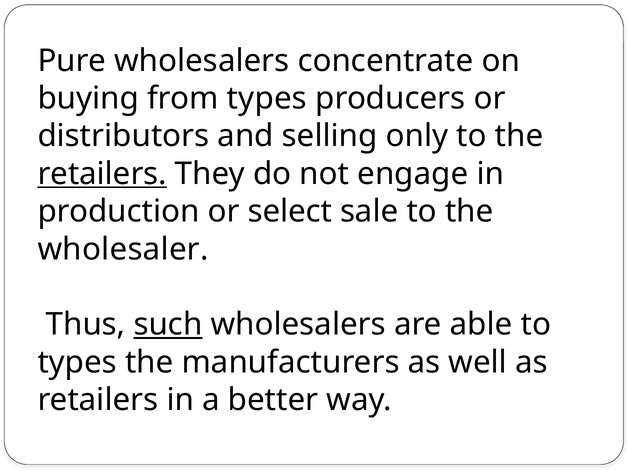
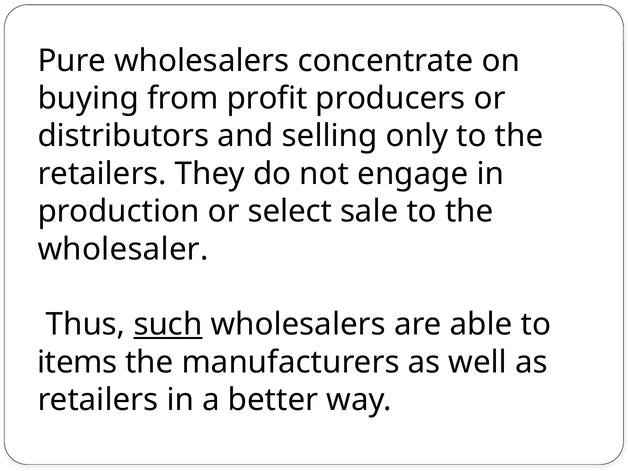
from types: types -> profit (267, 98)
retailers underline: present -> none (102, 174)
types: types -> items (77, 362)
